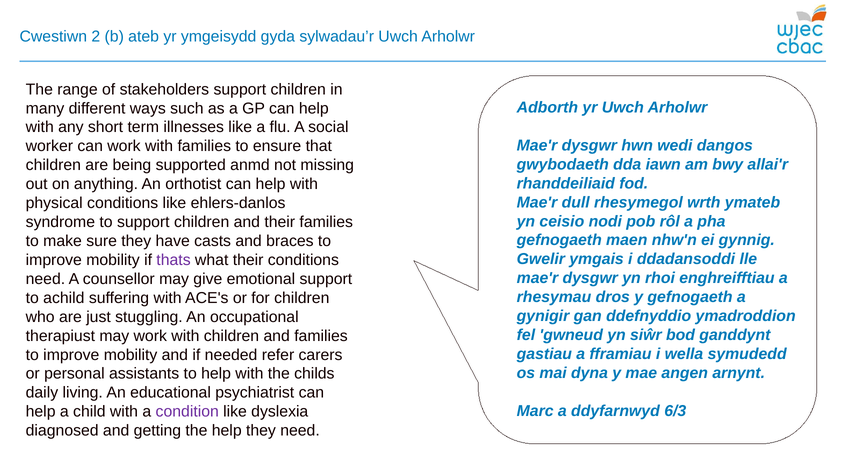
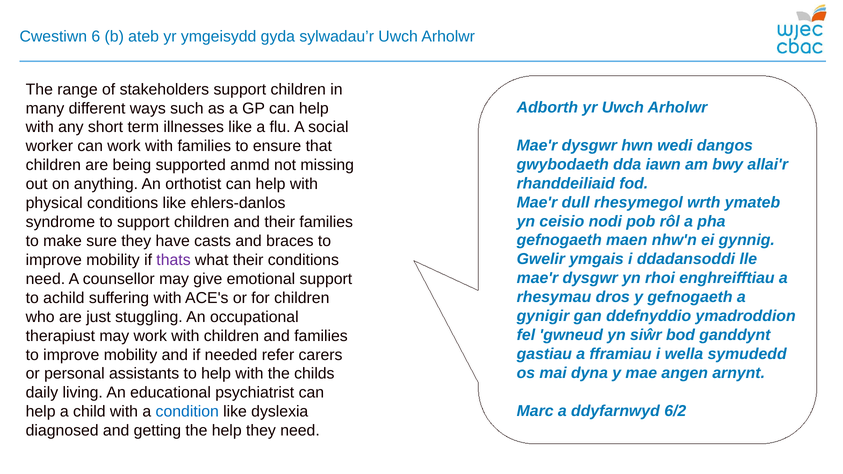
2: 2 -> 6 (96, 37)
6/3: 6/3 -> 6/2 (675, 411)
condition colour: purple -> blue (187, 412)
